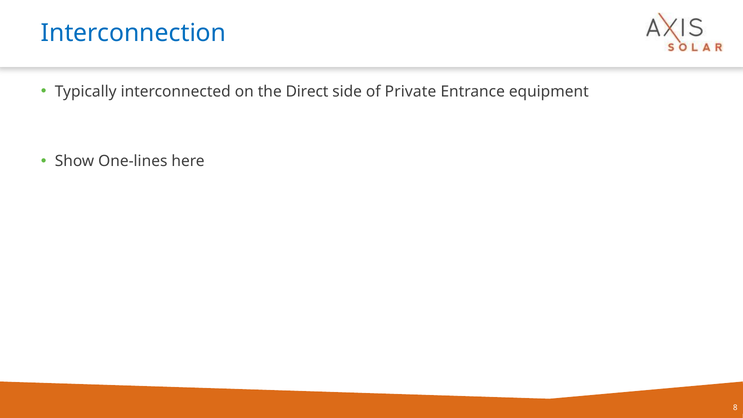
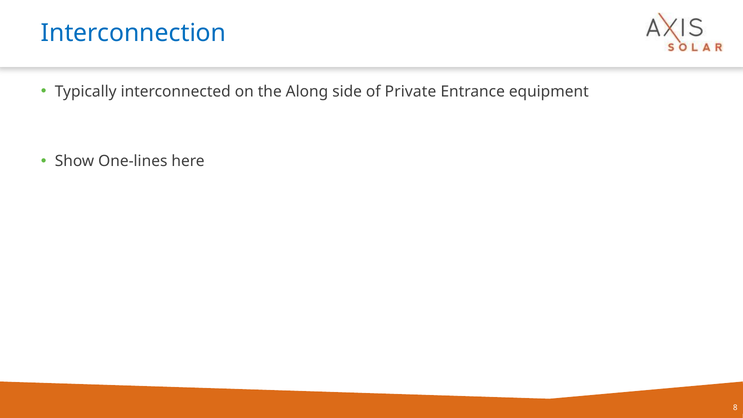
Direct: Direct -> Along (307, 92)
